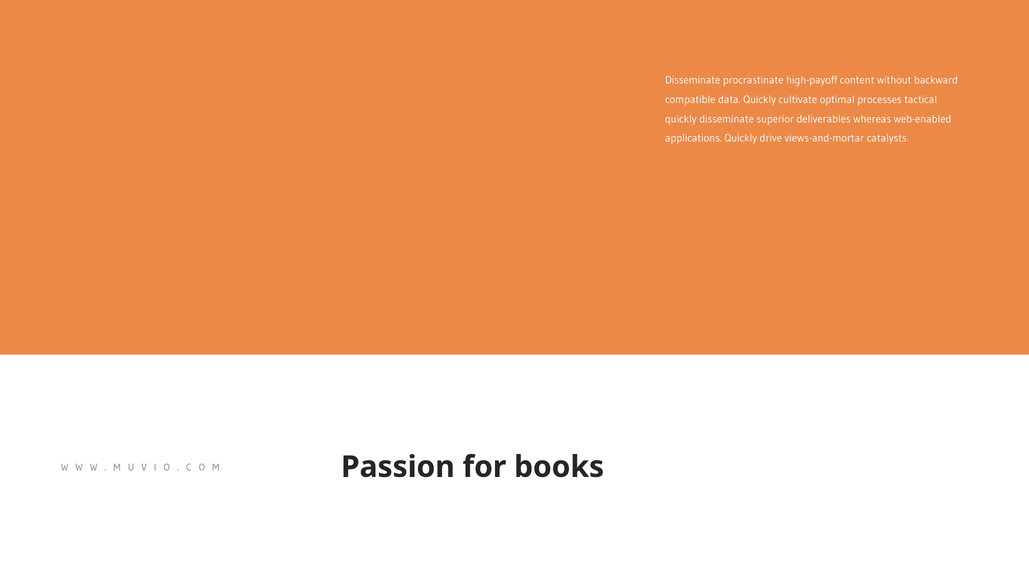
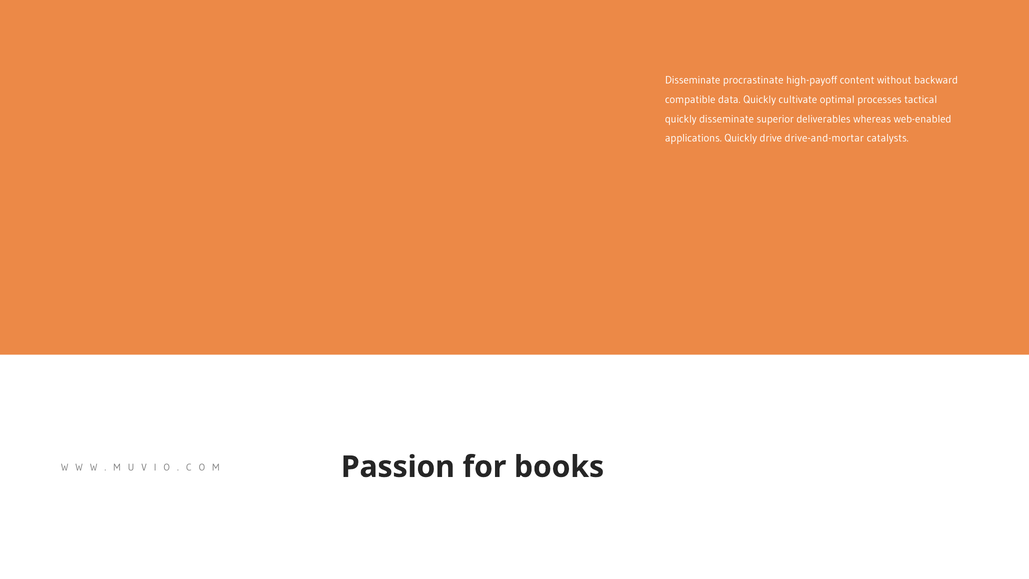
views-and-mortar: views-and-mortar -> drive-and-mortar (824, 138)
